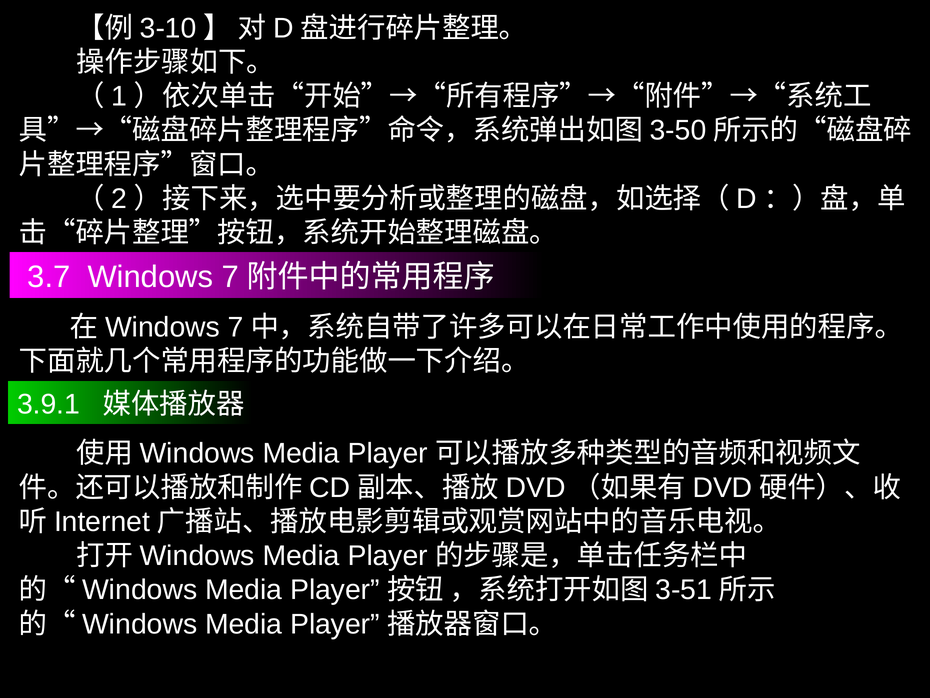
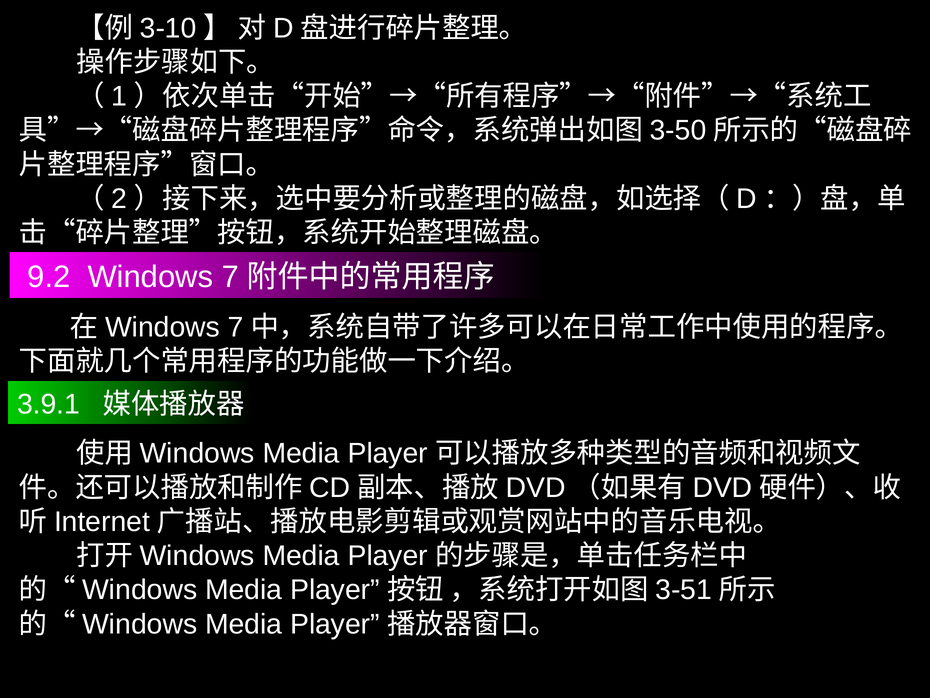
3.7: 3.7 -> 9.2 (49, 277)
